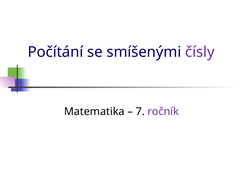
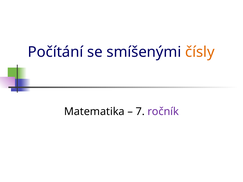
čísly colour: purple -> orange (200, 52)
